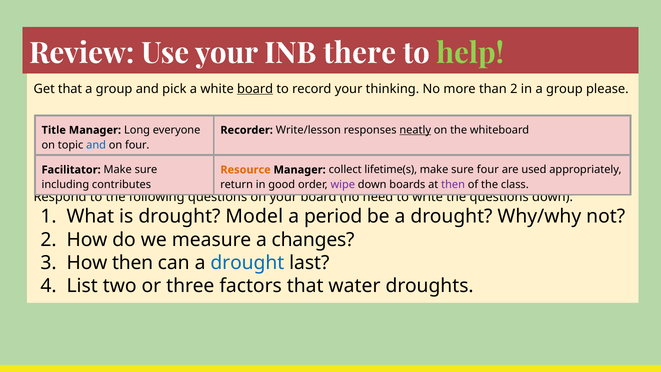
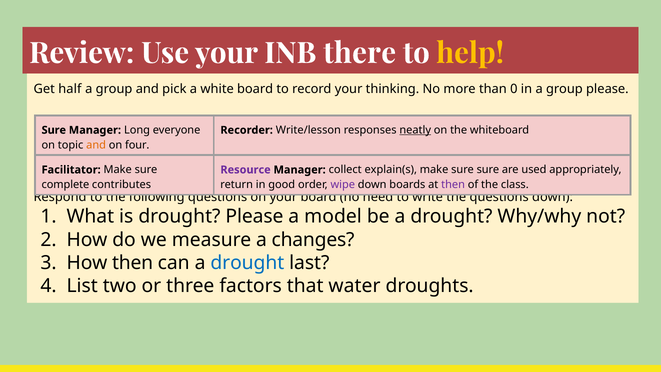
help colour: light green -> yellow (470, 53)
Get that: that -> half (70, 89)
board underline: present -> none (255, 89)
than 2: 2 -> 0 (514, 89)
Title: Title -> Sure (54, 130)
and colour: blue -> orange (96, 145)
Resource colour: orange -> purple (246, 170)
lifetime(s: lifetime(s -> explain(s (391, 170)
sure four: four -> sure (488, 170)
including: including -> complete (65, 185)
drought Model: Model -> Please (254, 217)
period: period -> model (333, 217)
